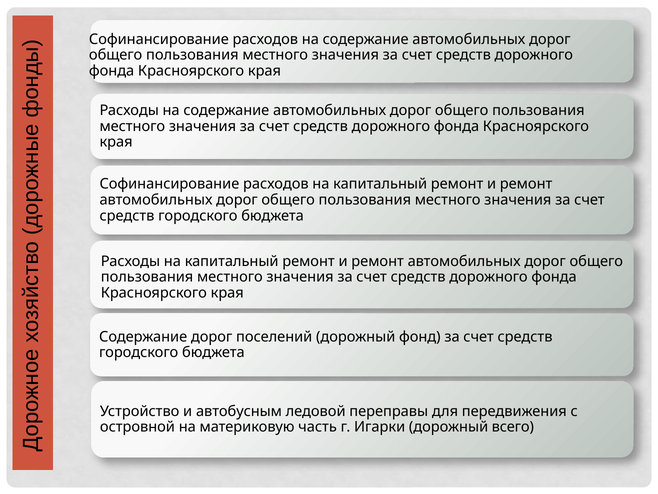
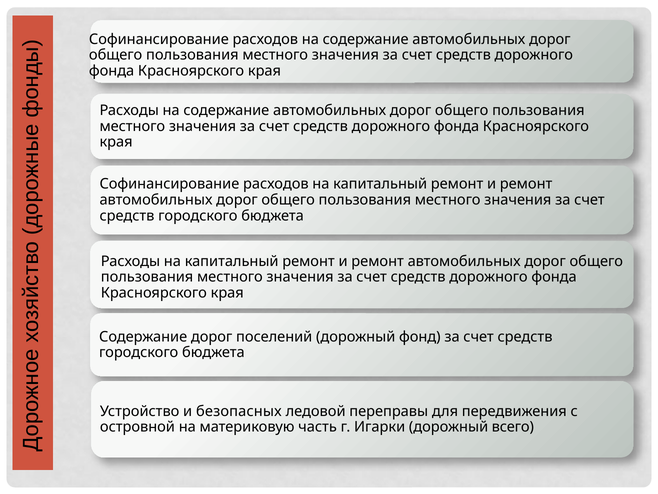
автобусным: автобусным -> безопасных (239, 411)
